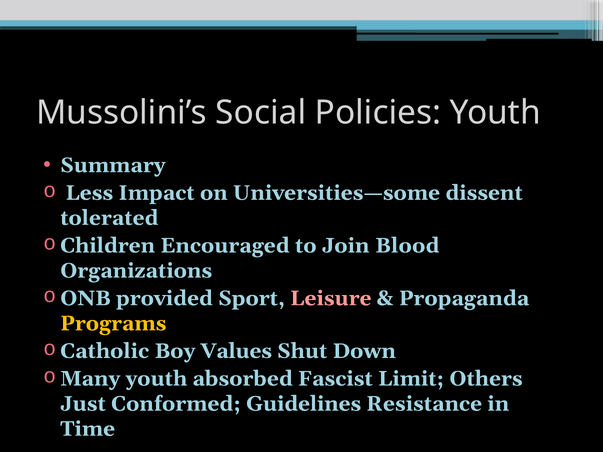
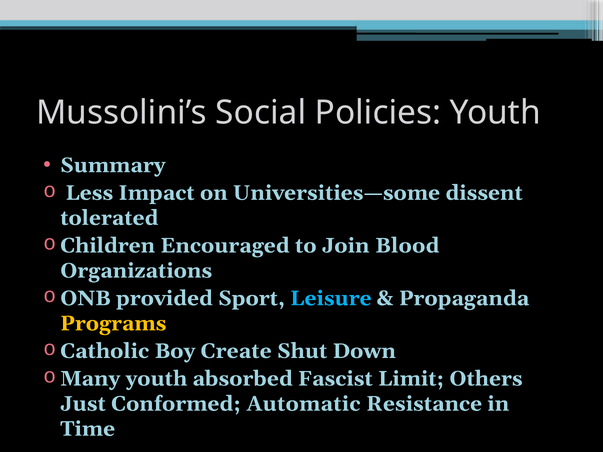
Leisure colour: pink -> light blue (331, 298)
Values: Values -> Create (236, 351)
Guidelines: Guidelines -> Automatic (304, 404)
